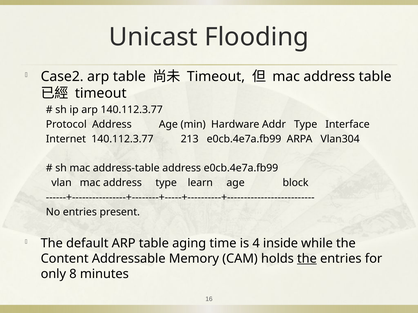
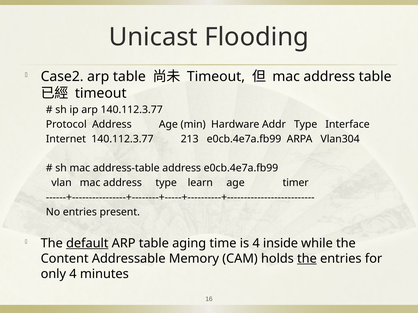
block: block -> timer (296, 183)
default underline: none -> present (87, 244)
only 8: 8 -> 4 (73, 274)
